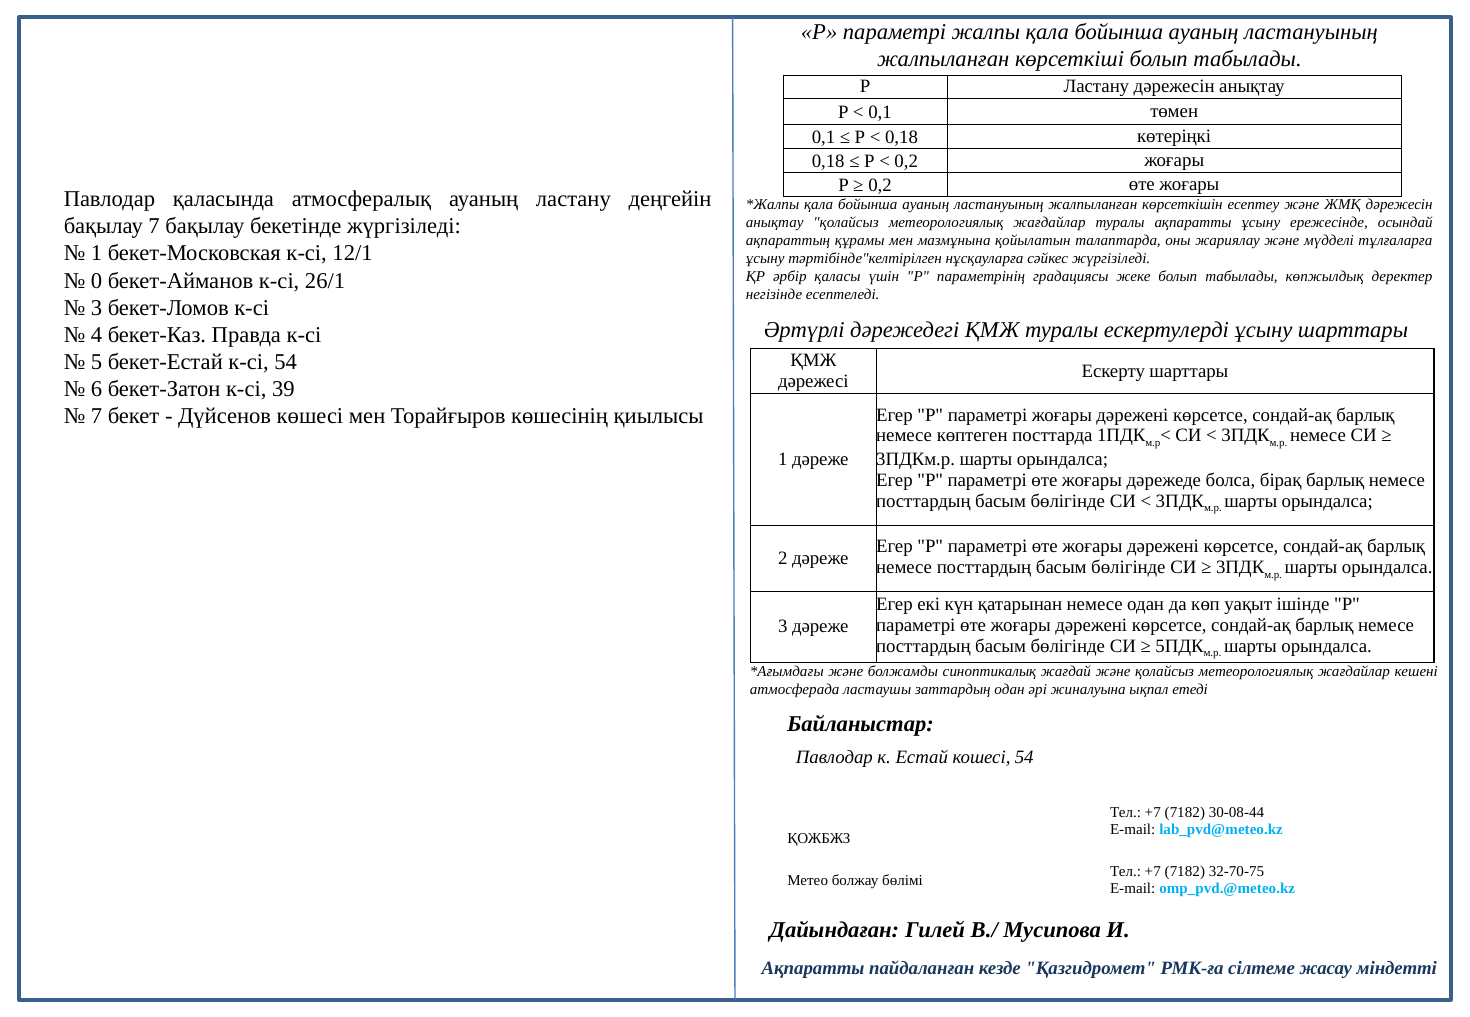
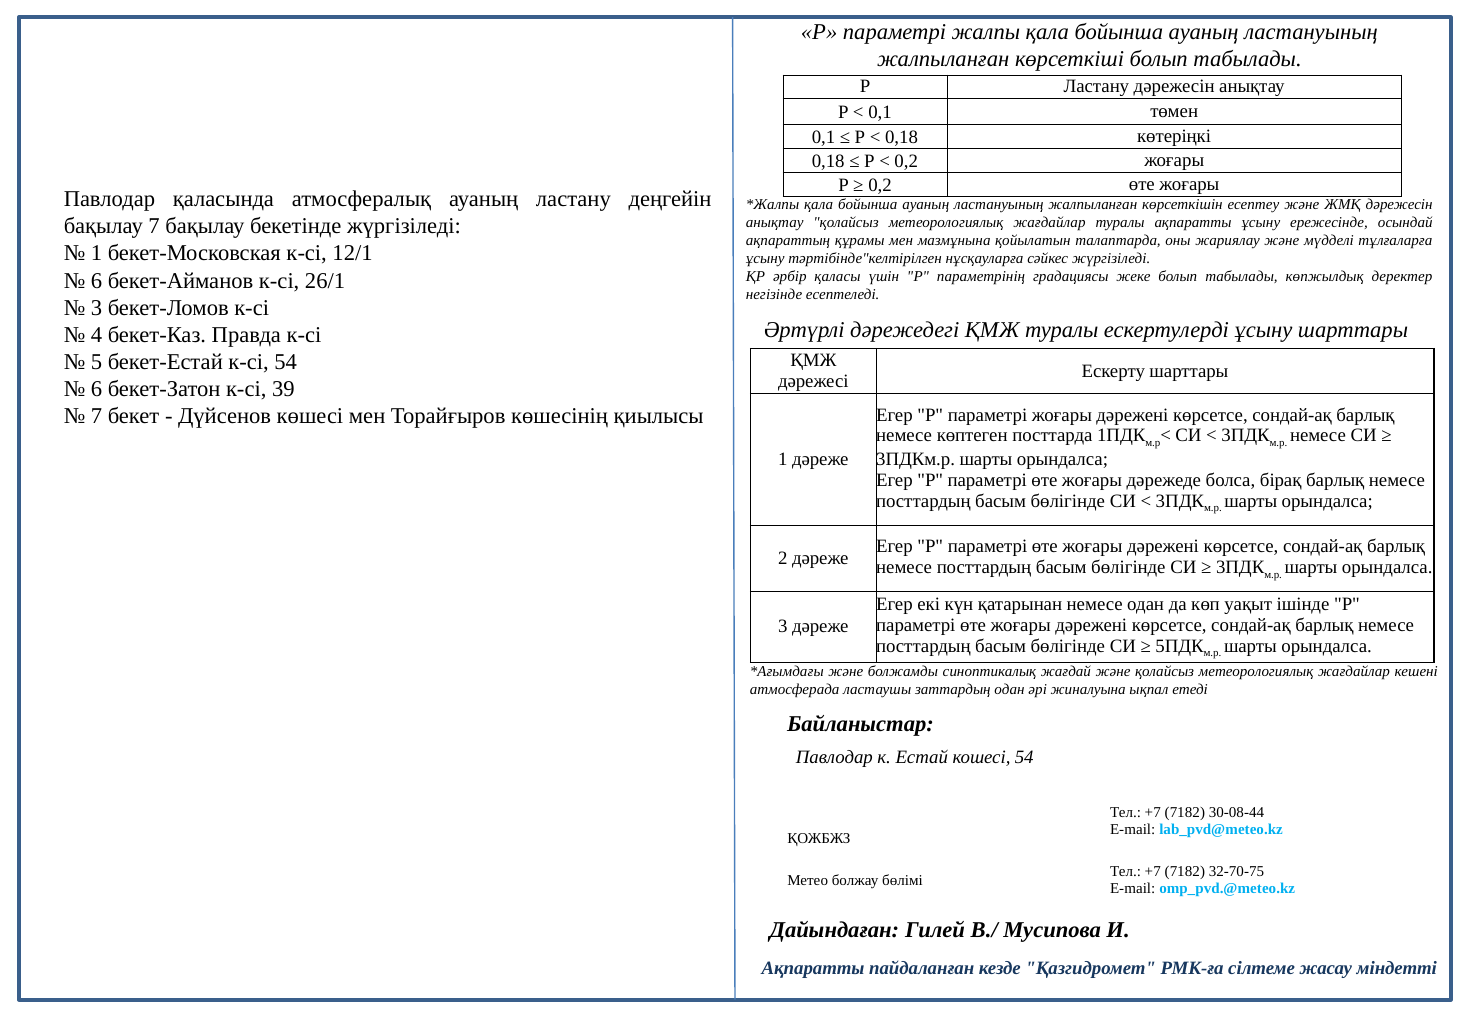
0: 0 -> 6 (97, 281)
